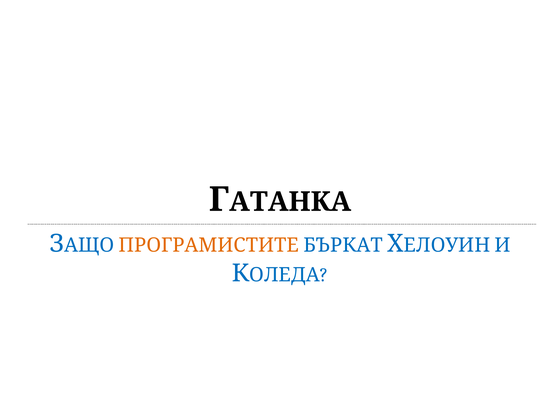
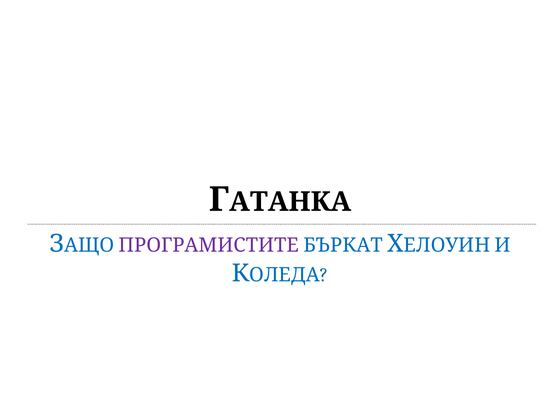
ПРОГРАМИСТИТЕ colour: orange -> purple (209, 245)
